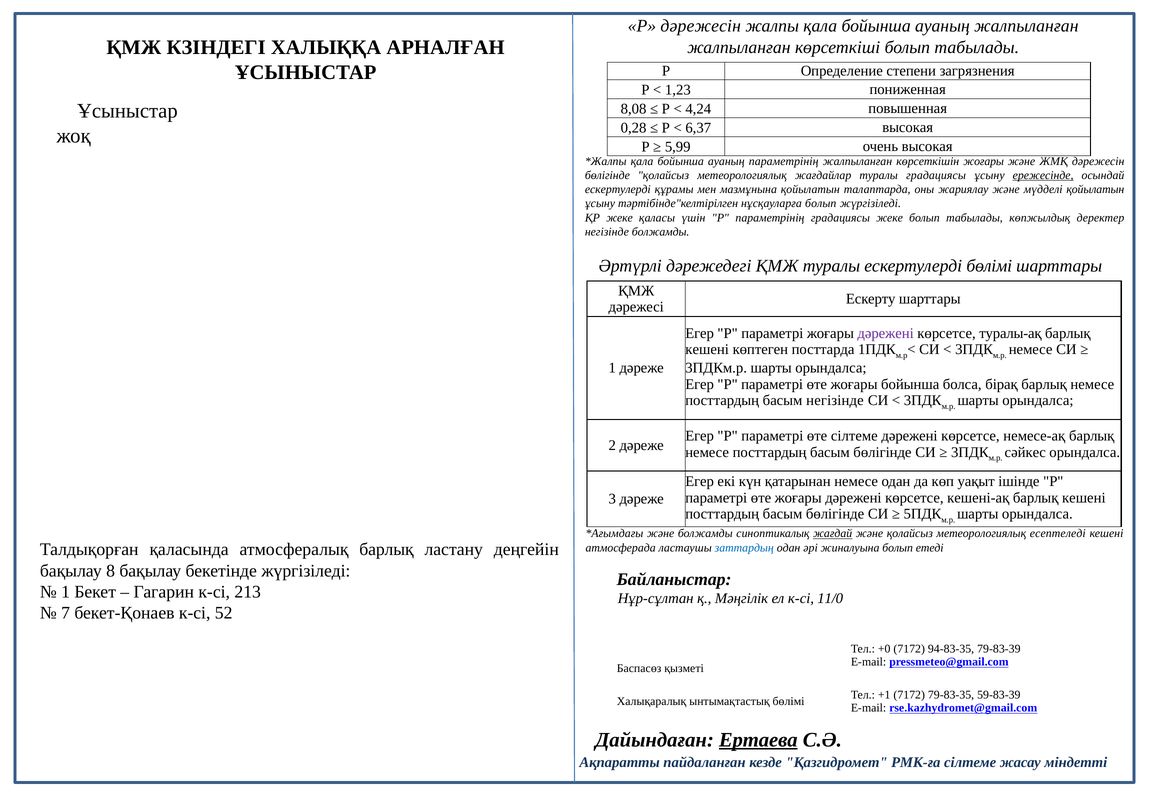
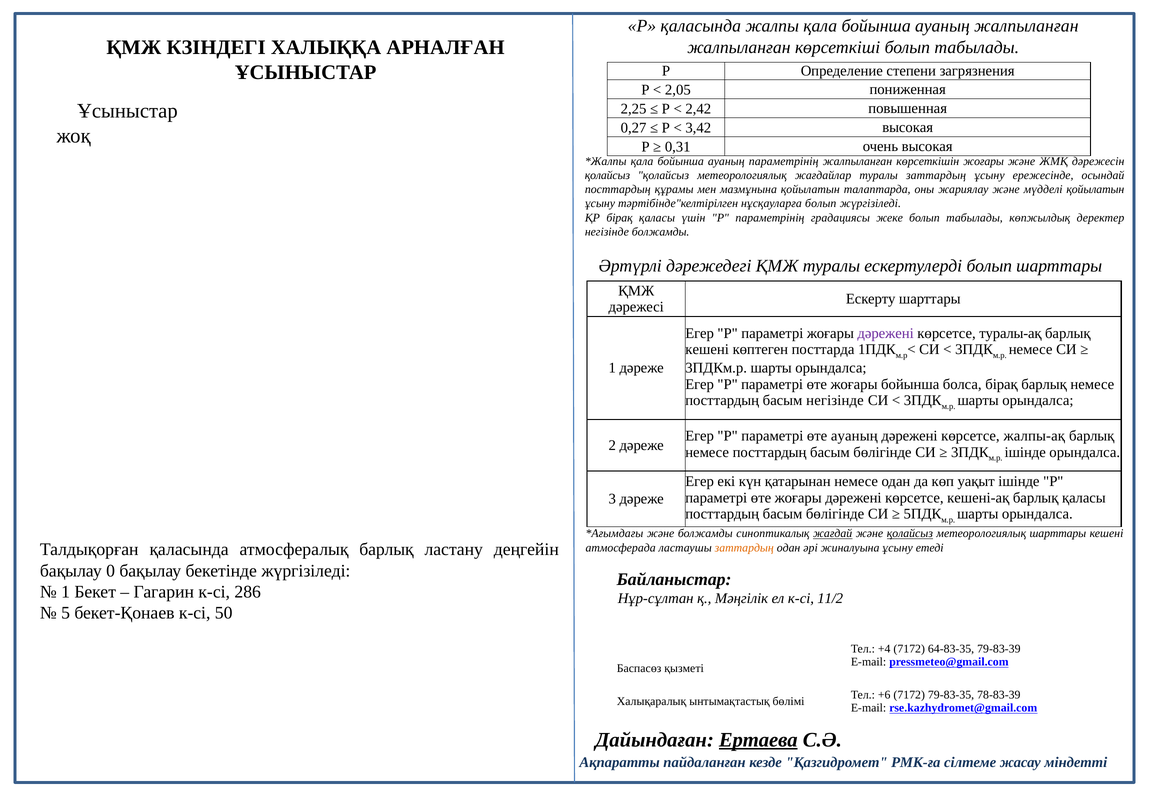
Р дәрежесін: дәрежесін -> қаласында (701, 26)
1,23: 1,23 -> 2,05 (678, 90)
8,08: 8,08 -> 2,25 (634, 109)
4,24: 4,24 -> 2,42 (698, 109)
0,28: 0,28 -> 0,27 (634, 128)
6,37: 6,37 -> 3,42 (698, 128)
5,99: 5,99 -> 0,31 (678, 147)
бөлігінде: бөлігінде -> қолайсыз (607, 175)
туралы градациясы: градациясы -> заттардың (936, 175)
ережесінде underline: present -> none (1043, 175)
ескертулерді: ескертулерді -> посттардың (618, 189)
ҚР жеке: жеке -> бірақ (620, 218)
ескертулерді бөлімі: бөлімі -> болып (989, 266)
өте сілтеме: сілтеме -> ауаның (854, 436)
немесе-ақ: немесе-ақ -> жалпы-ақ (1034, 436)
сәйкес: сәйкес -> ішінде (1025, 452)
кешені: кешені -> қаласы (1084, 497)
қолайсыз underline: none -> present (910, 533)
метеорологиялық есептеледі: есептеледі -> шарттары (1058, 533)
заттардың colour: blue -> orange (744, 547)
жиналуына болып: болып -> ұсыну (898, 547)
8: 8 -> 0 (111, 570)
213: 213 -> 286 (248, 592)
11/0: 11/0 -> 11/2 (830, 598)
7: 7 -> 5 (66, 613)
52: 52 -> 50 (224, 613)
+0: +0 -> +4 (884, 649)
94-83-35: 94-83-35 -> 64-83-35 (951, 649)
+1: +1 -> +6 (884, 694)
59-83-39: 59-83-39 -> 78-83-39 (999, 694)
